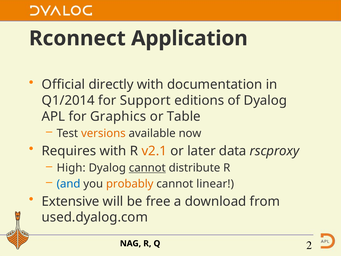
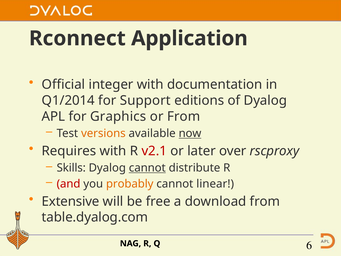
directly: directly -> integer (111, 84)
or Table: Table -> From (184, 116)
now underline: none -> present (190, 133)
v2.1 colour: orange -> red (154, 151)
data: data -> over (233, 151)
High: High -> Skills (71, 168)
and colour: blue -> red (69, 184)
used.dyalog.com: used.dyalog.com -> table.dyalog.com (95, 217)
2: 2 -> 6 (309, 245)
